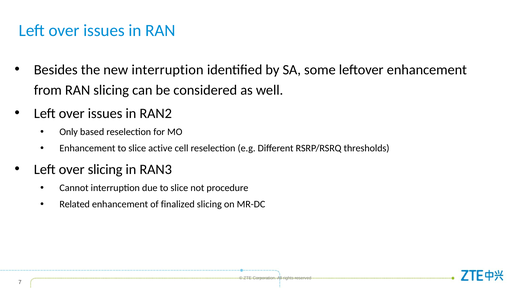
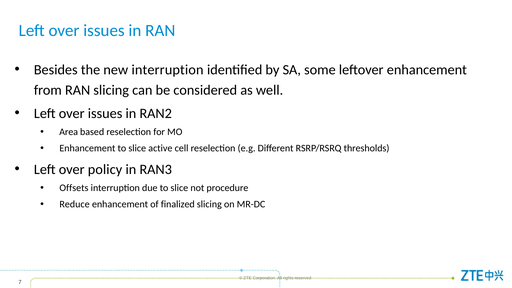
Only: Only -> Area (69, 132)
over slicing: slicing -> policy (105, 169)
Cannot: Cannot -> Offsets (74, 188)
Related: Related -> Reduce (75, 204)
